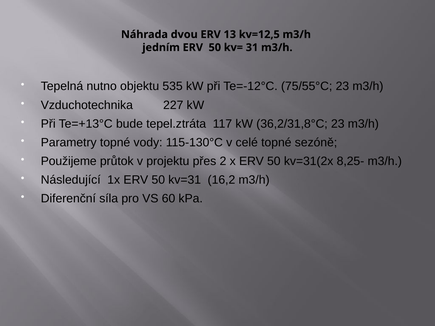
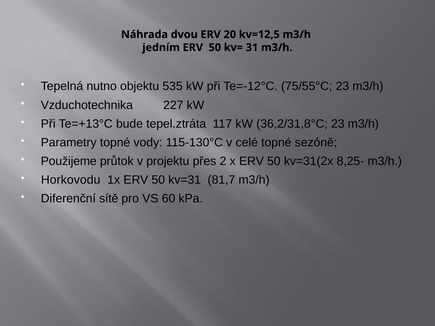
13: 13 -> 20 (230, 34)
Následující: Následující -> Horkovodu (71, 180)
16,2: 16,2 -> 81,7 (221, 180)
síla: síla -> sítě (109, 199)
